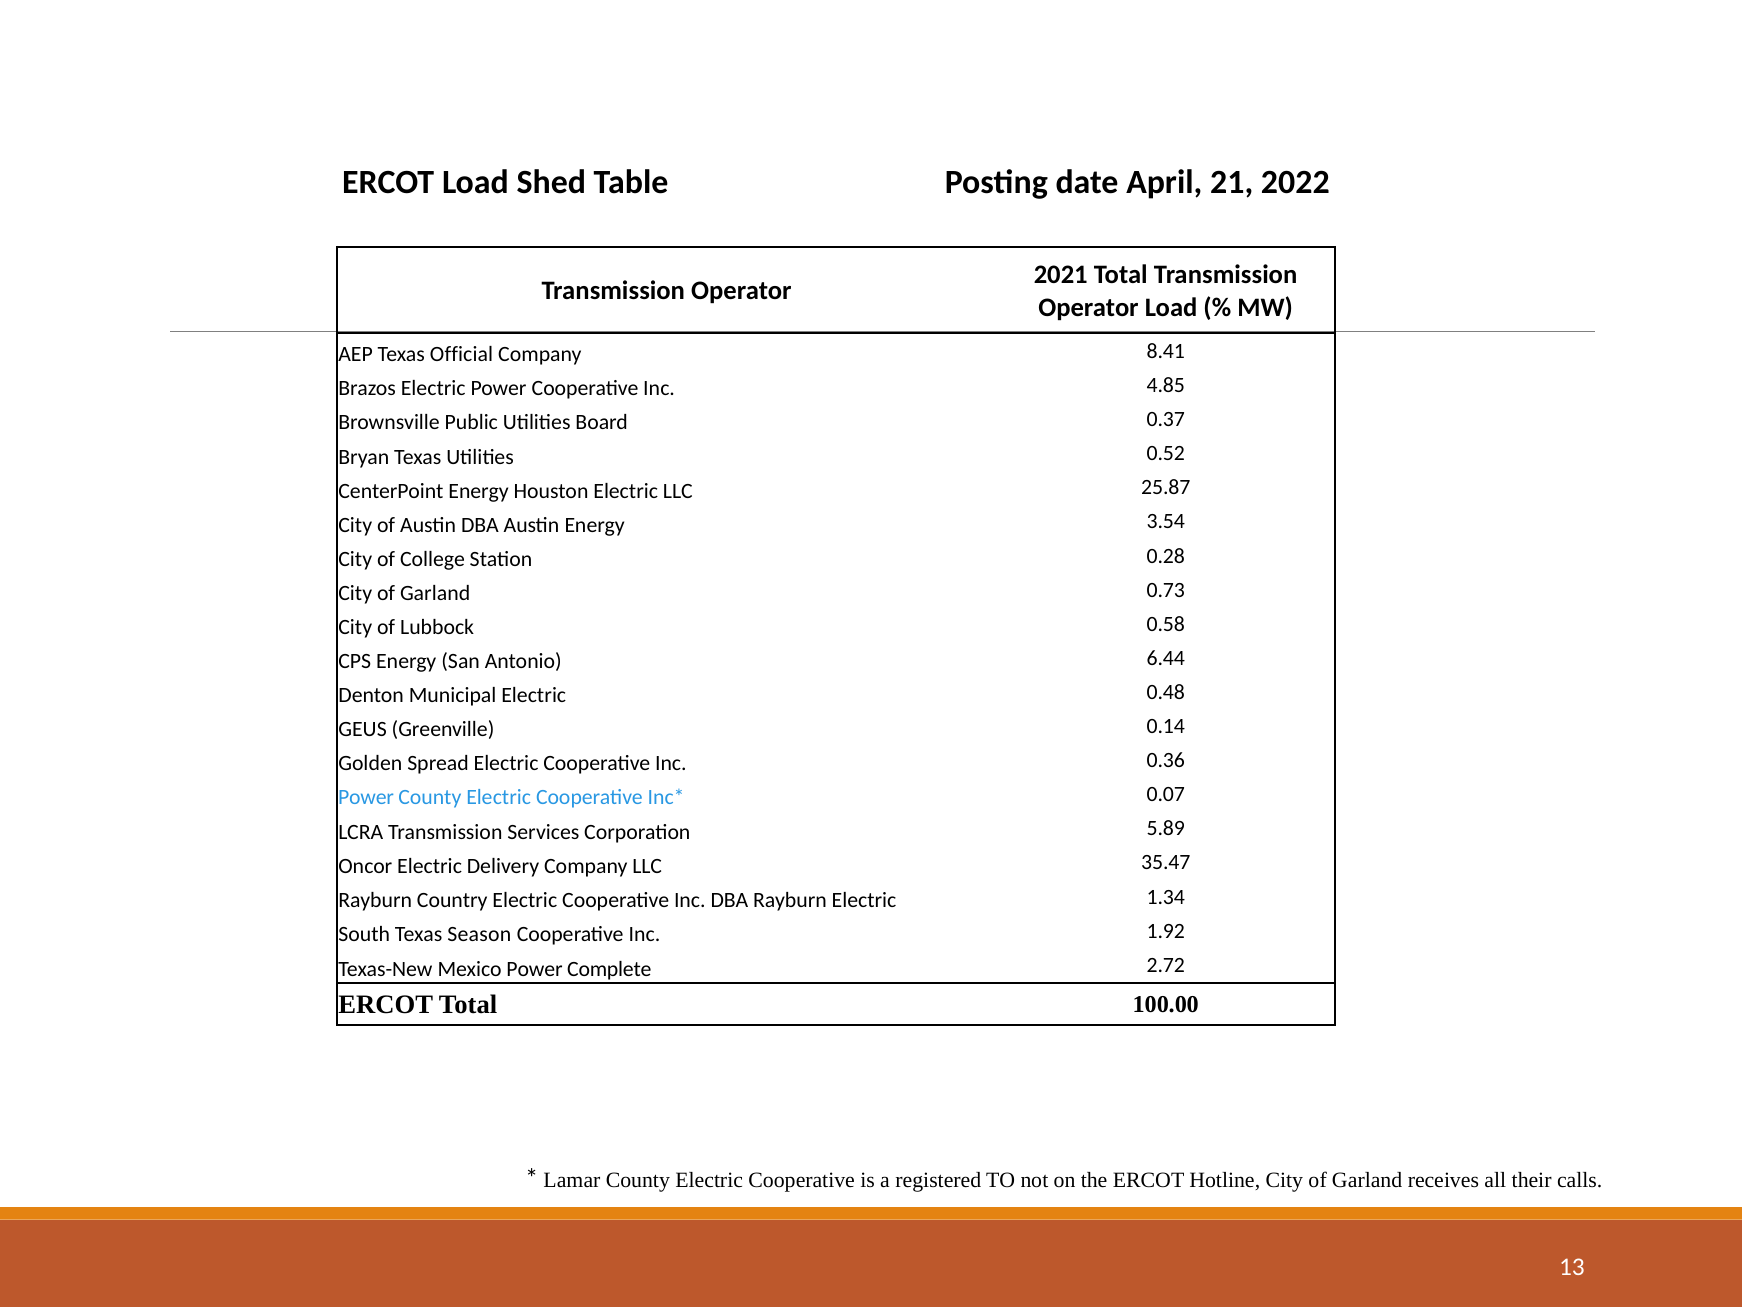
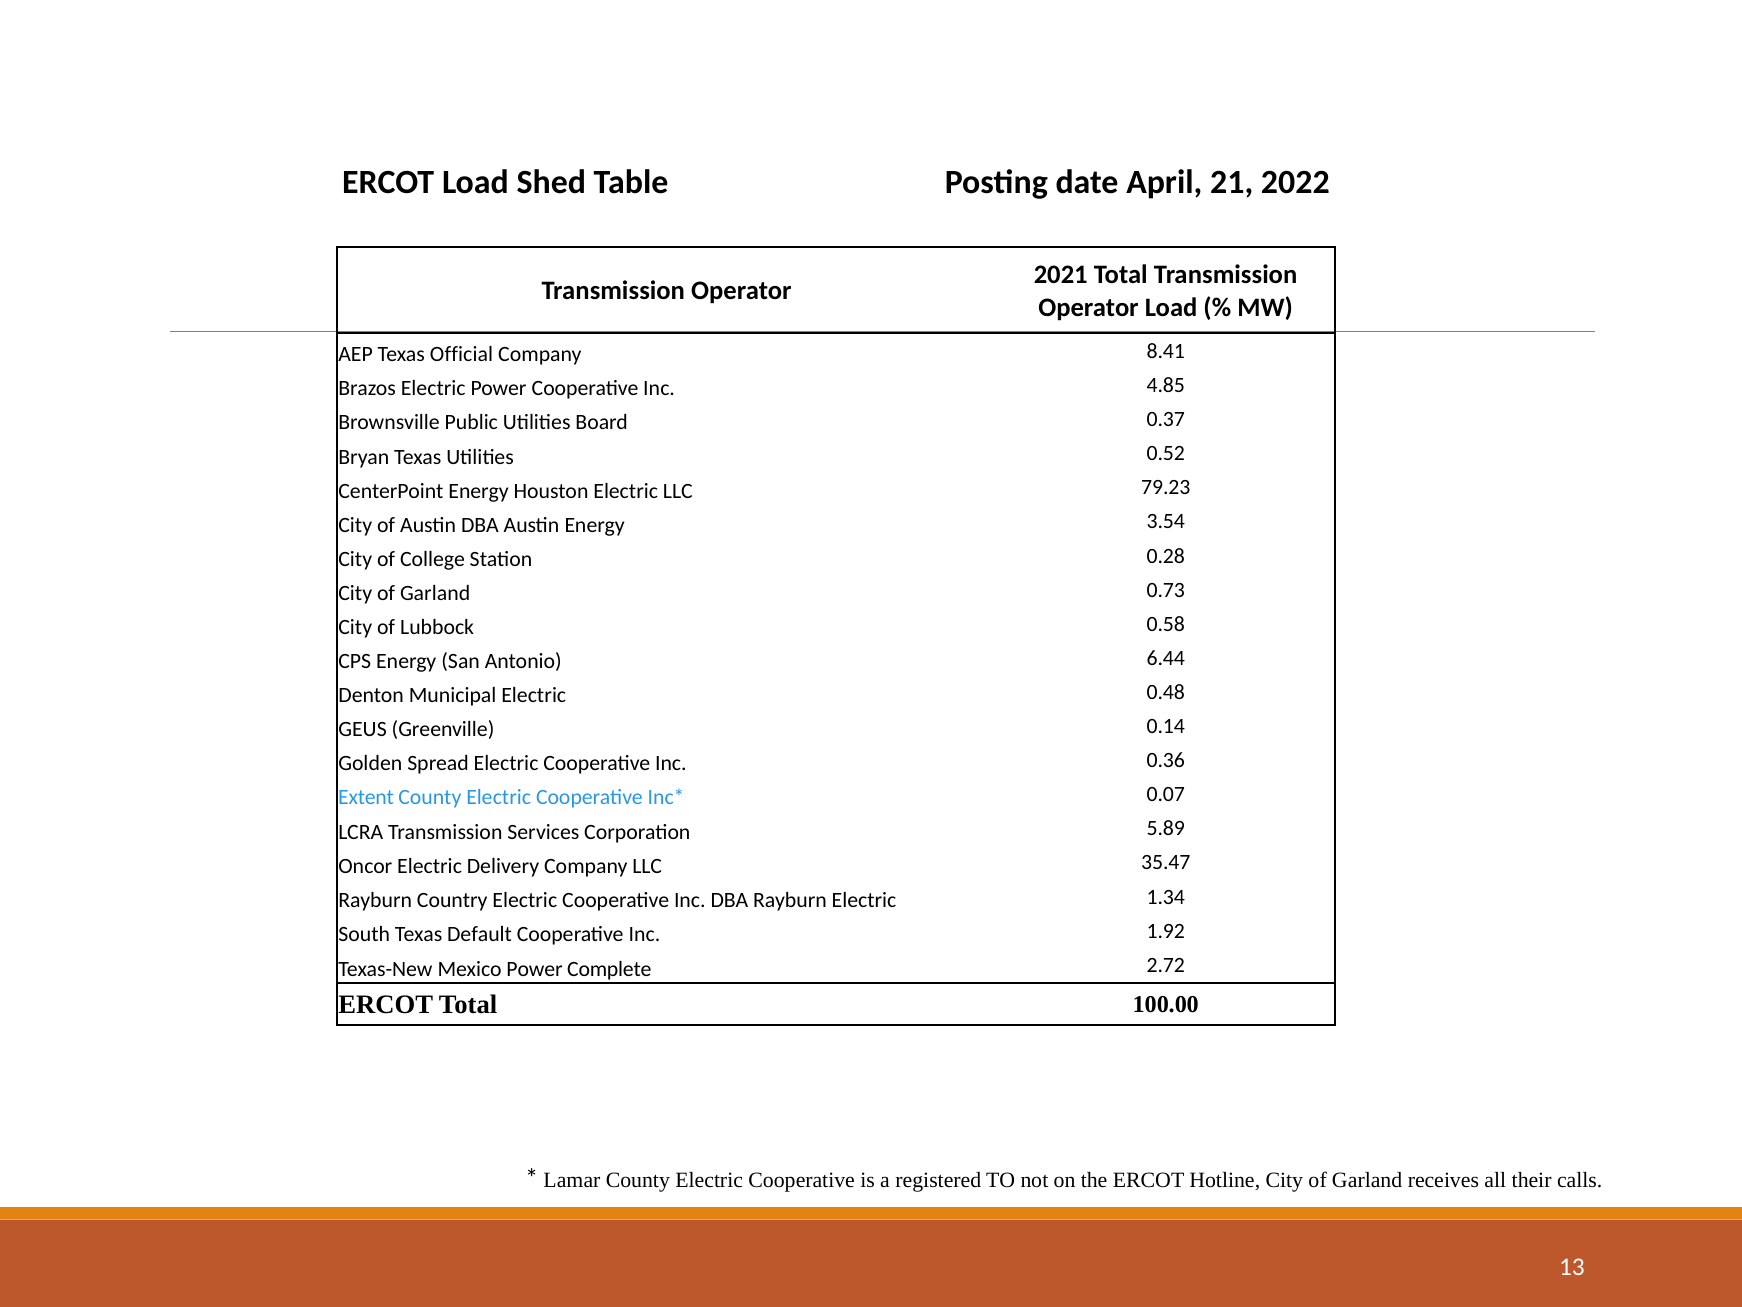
25.87: 25.87 -> 79.23 (1166, 487)
Power: Power -> Extent (366, 797)
Season: Season -> Default (480, 934)
